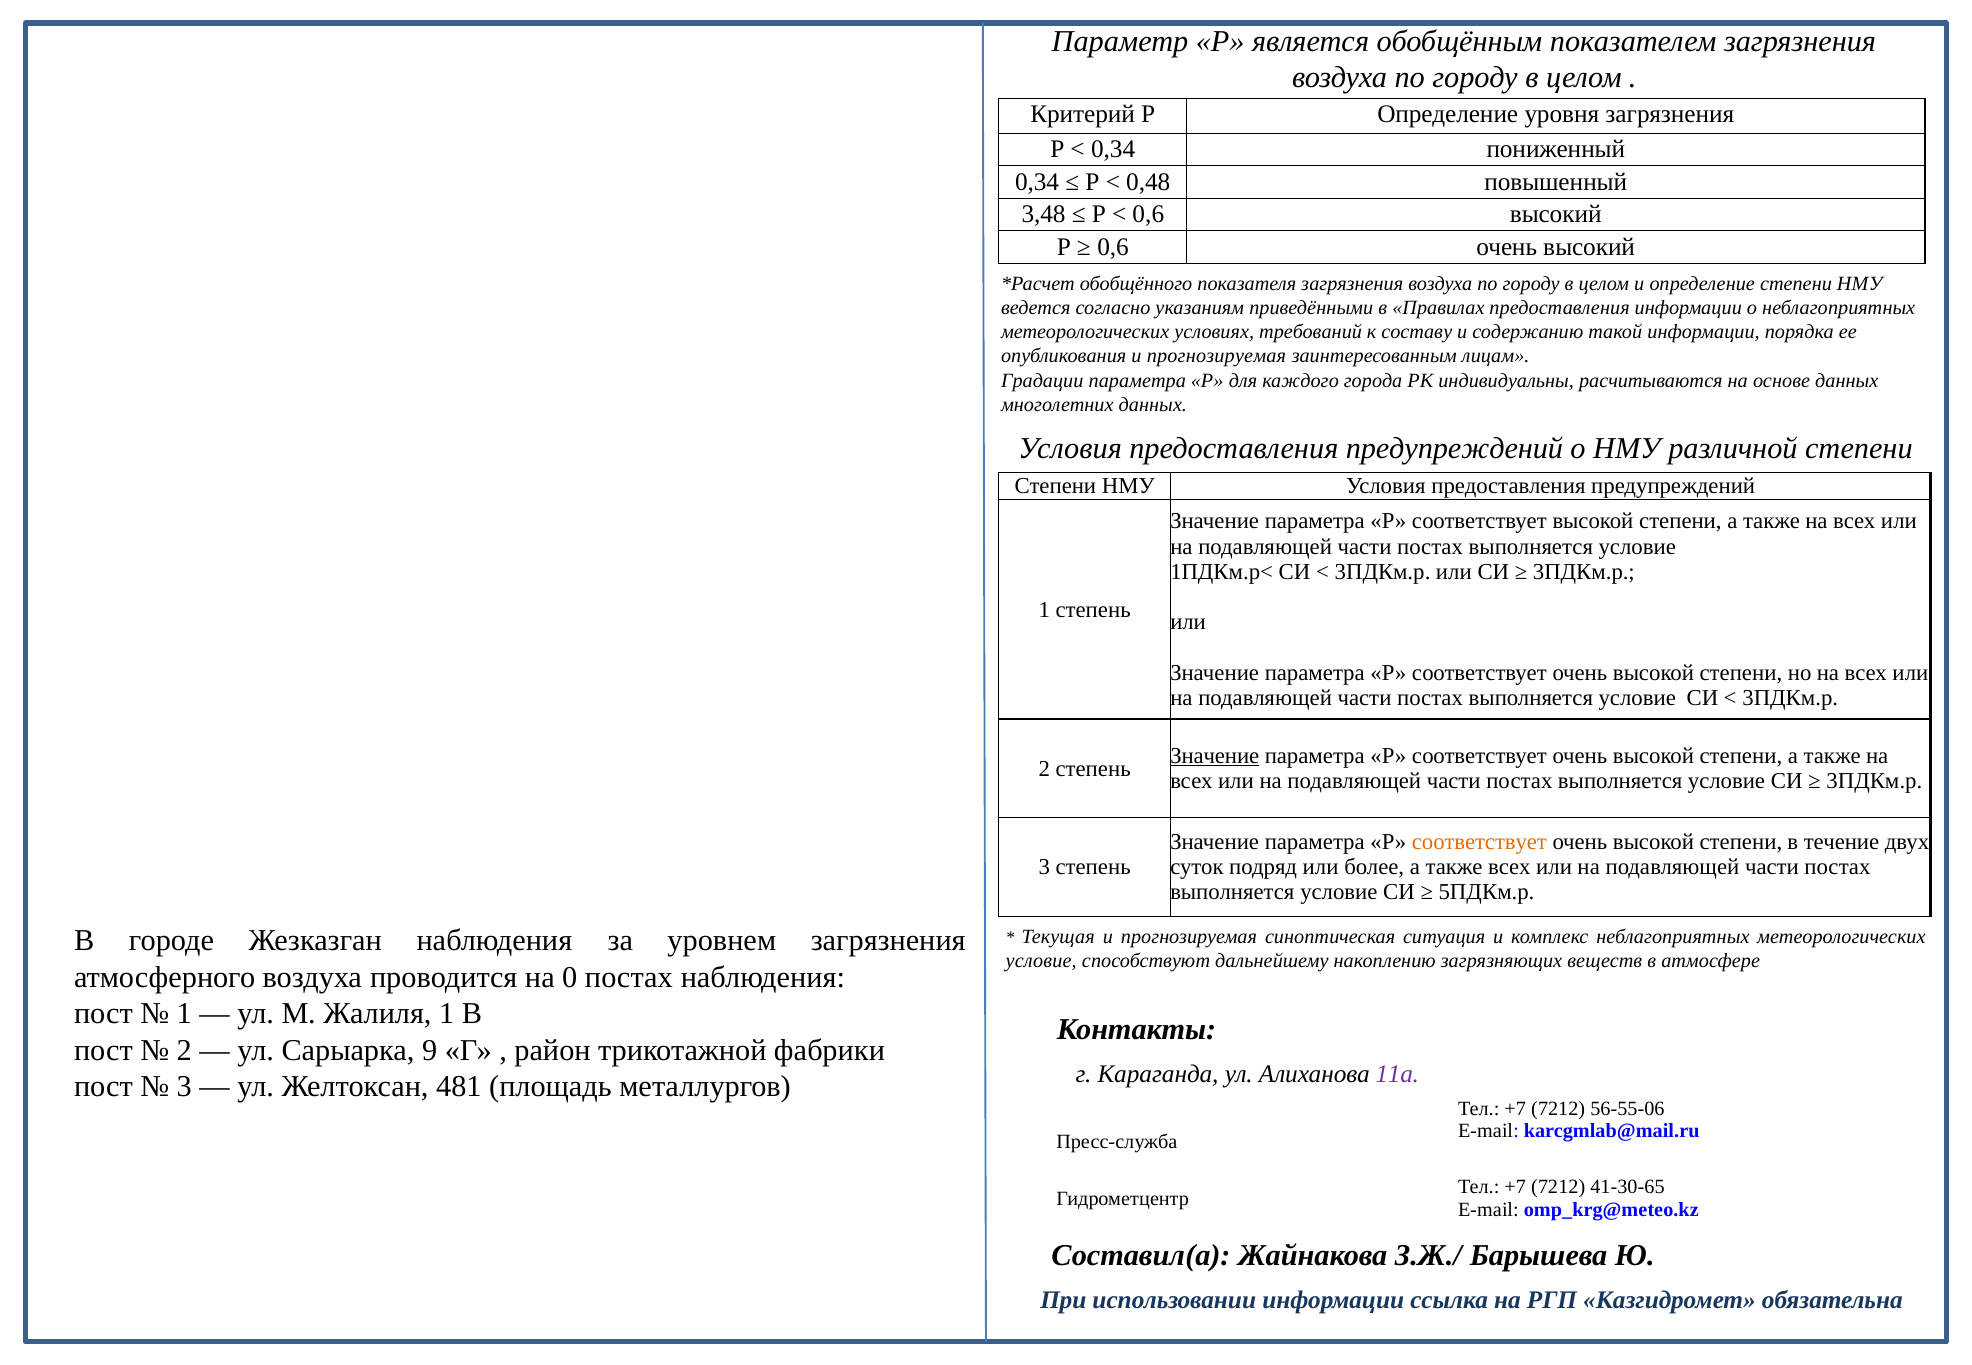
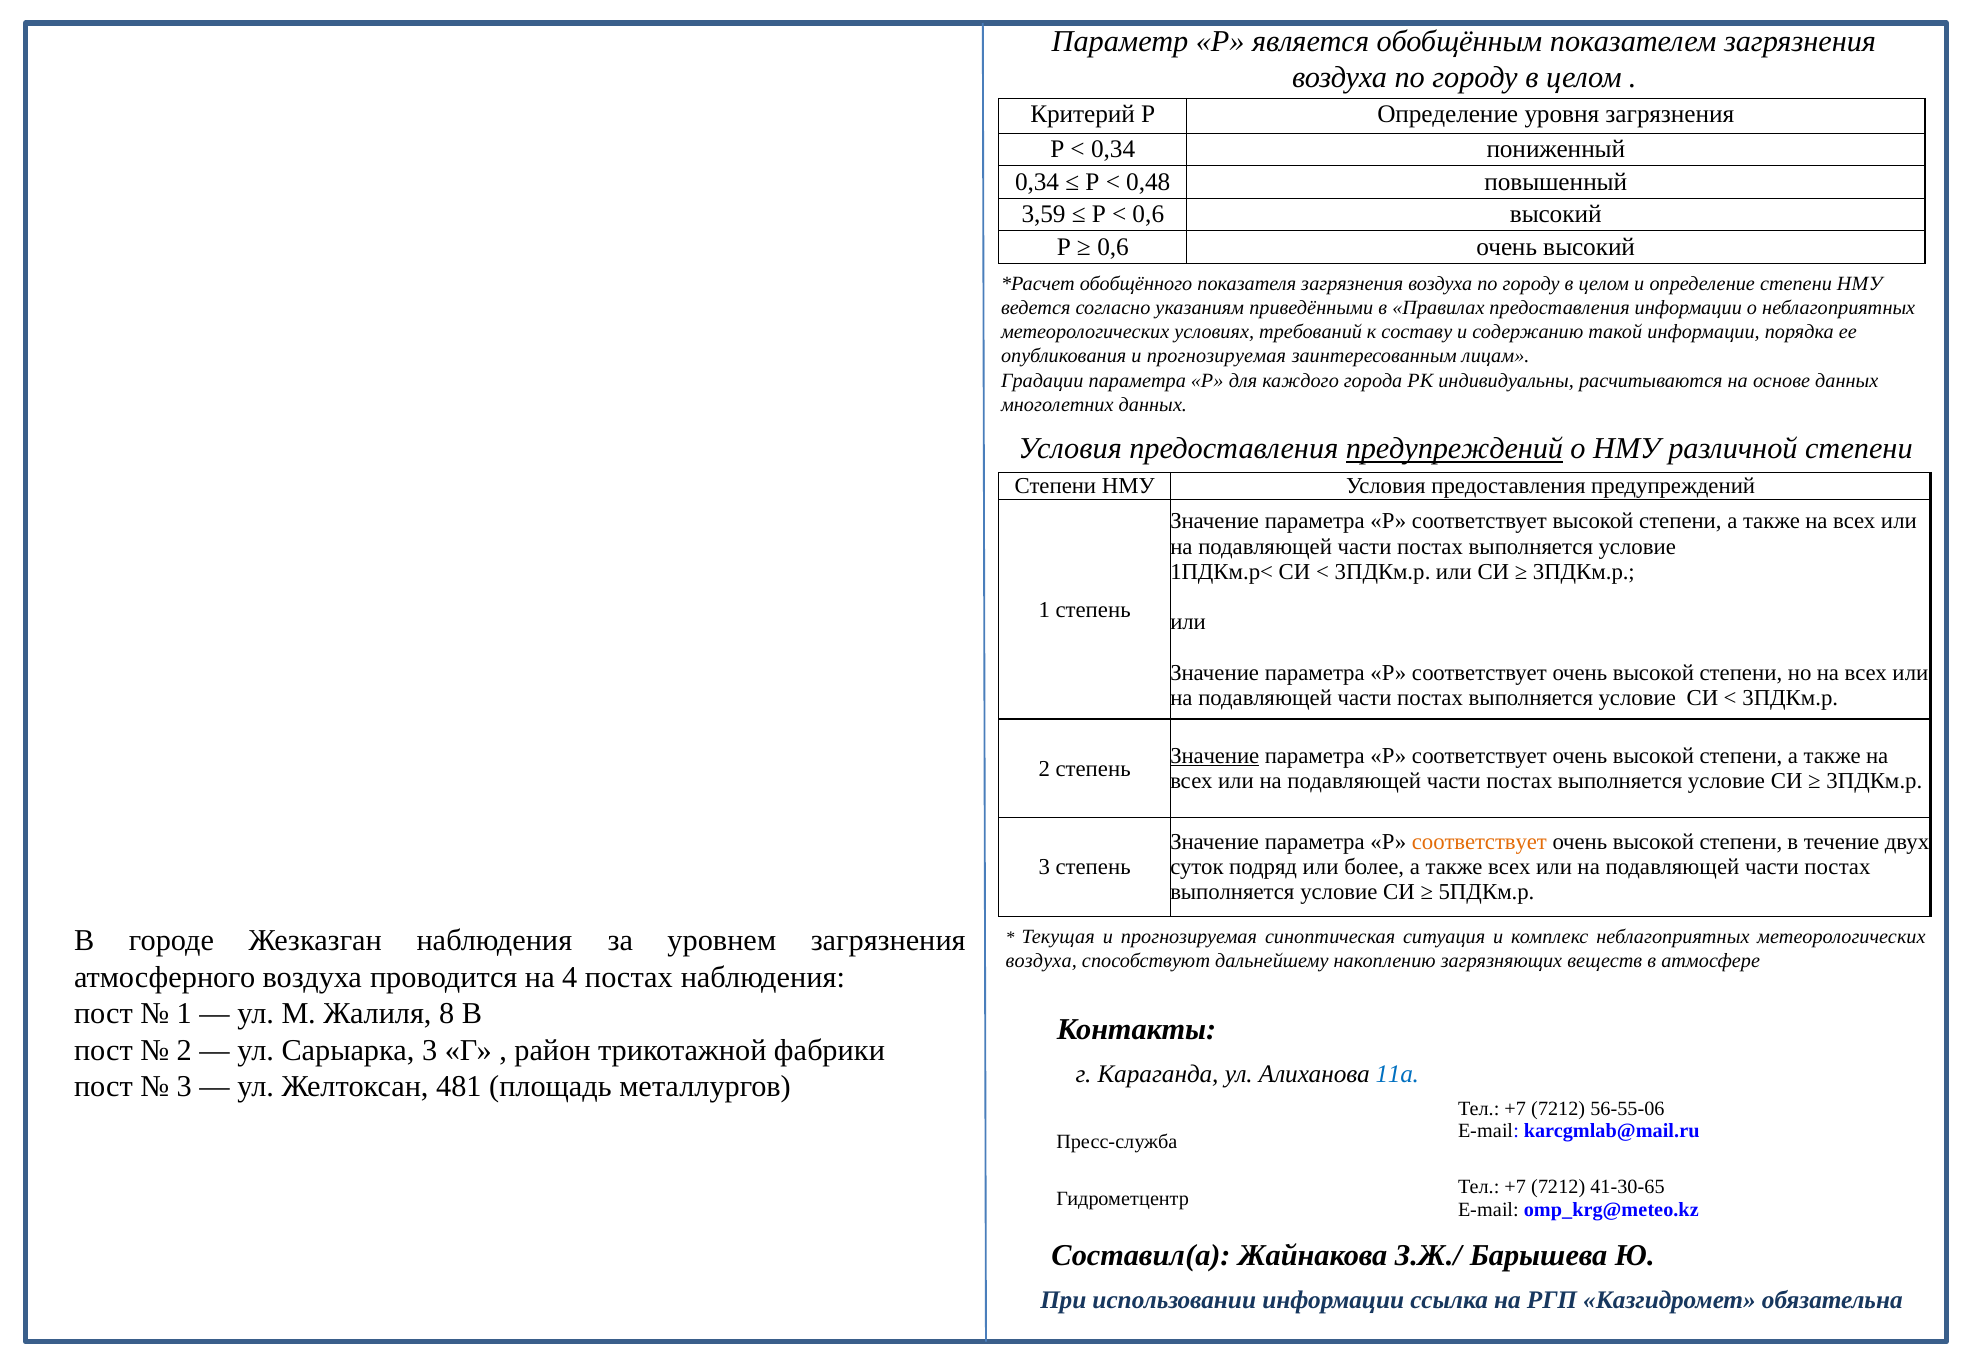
3,48: 3,48 -> 3,59 (1044, 214)
предупреждений underline: none -> present (1454, 449)
условие: условие -> воздуха (1041, 961)
0: 0 -> 4 (570, 978)
Жалиля 1: 1 -> 8 (447, 1014)
Сарыарка 9: 9 -> 3 (430, 1050)
11а colour: purple -> blue (1397, 1074)
